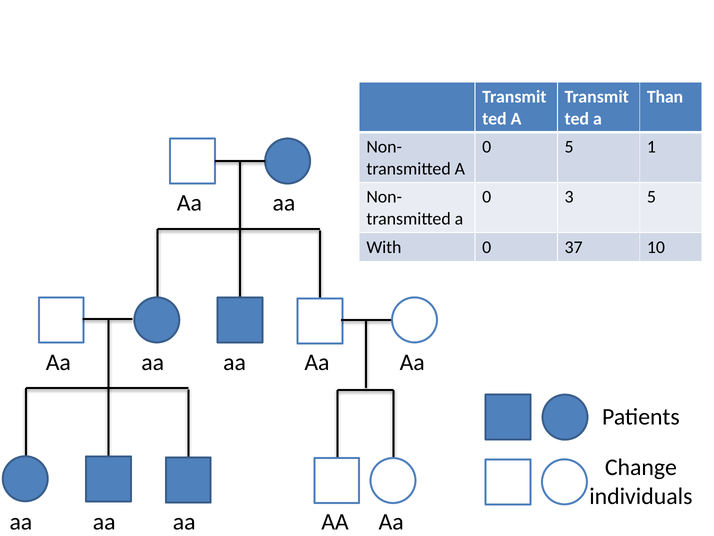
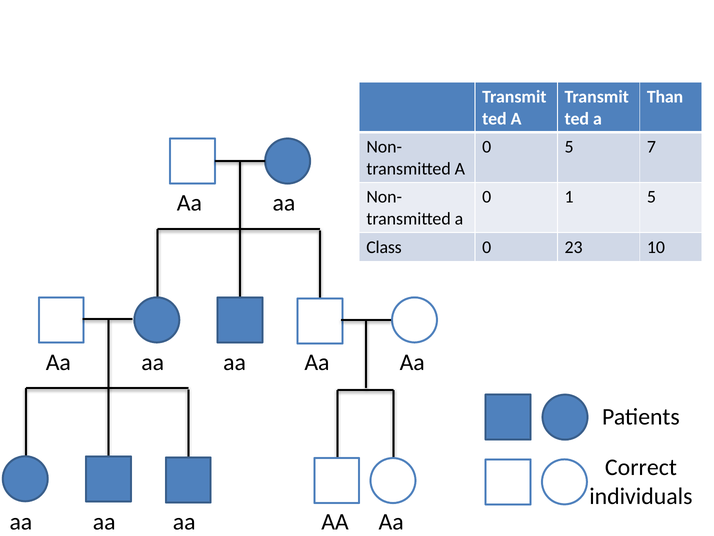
1: 1 -> 7 (651, 147)
3: 3 -> 1 (569, 197)
With: With -> Class (384, 247)
37: 37 -> 23 (574, 247)
Change: Change -> Correct (641, 467)
